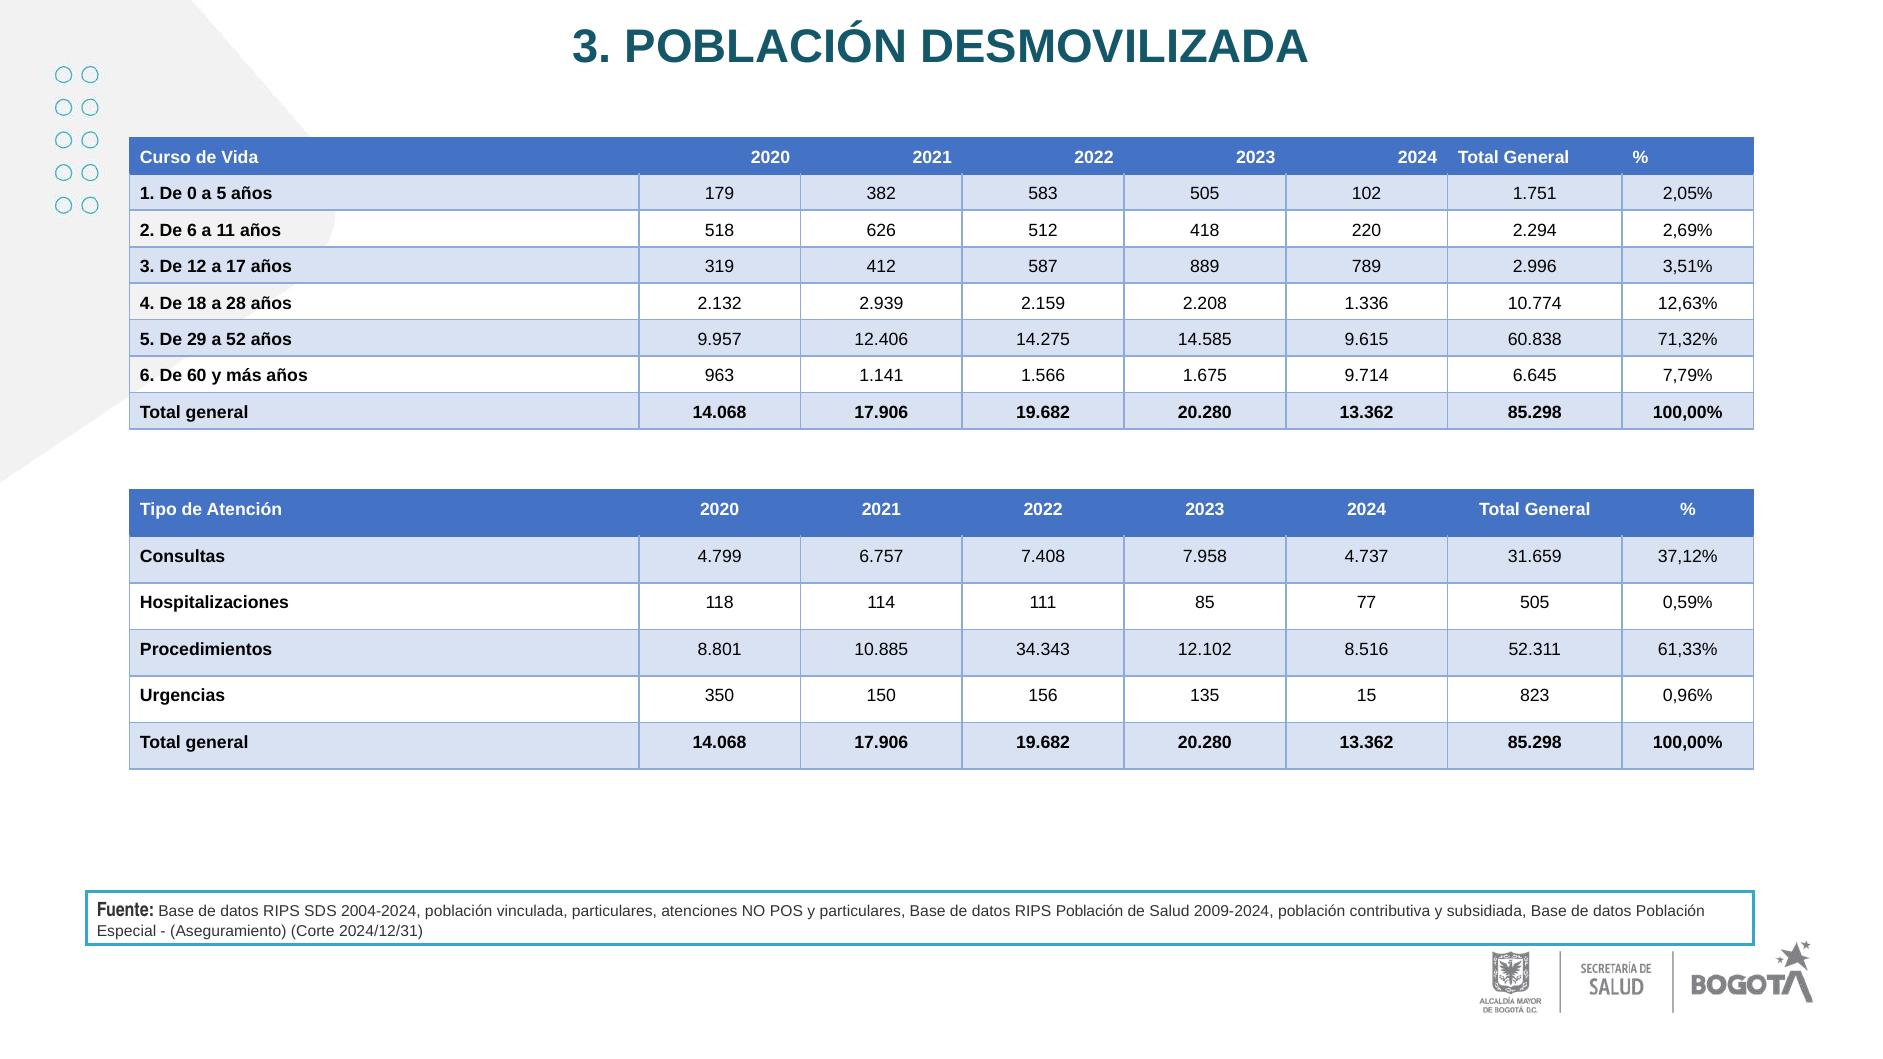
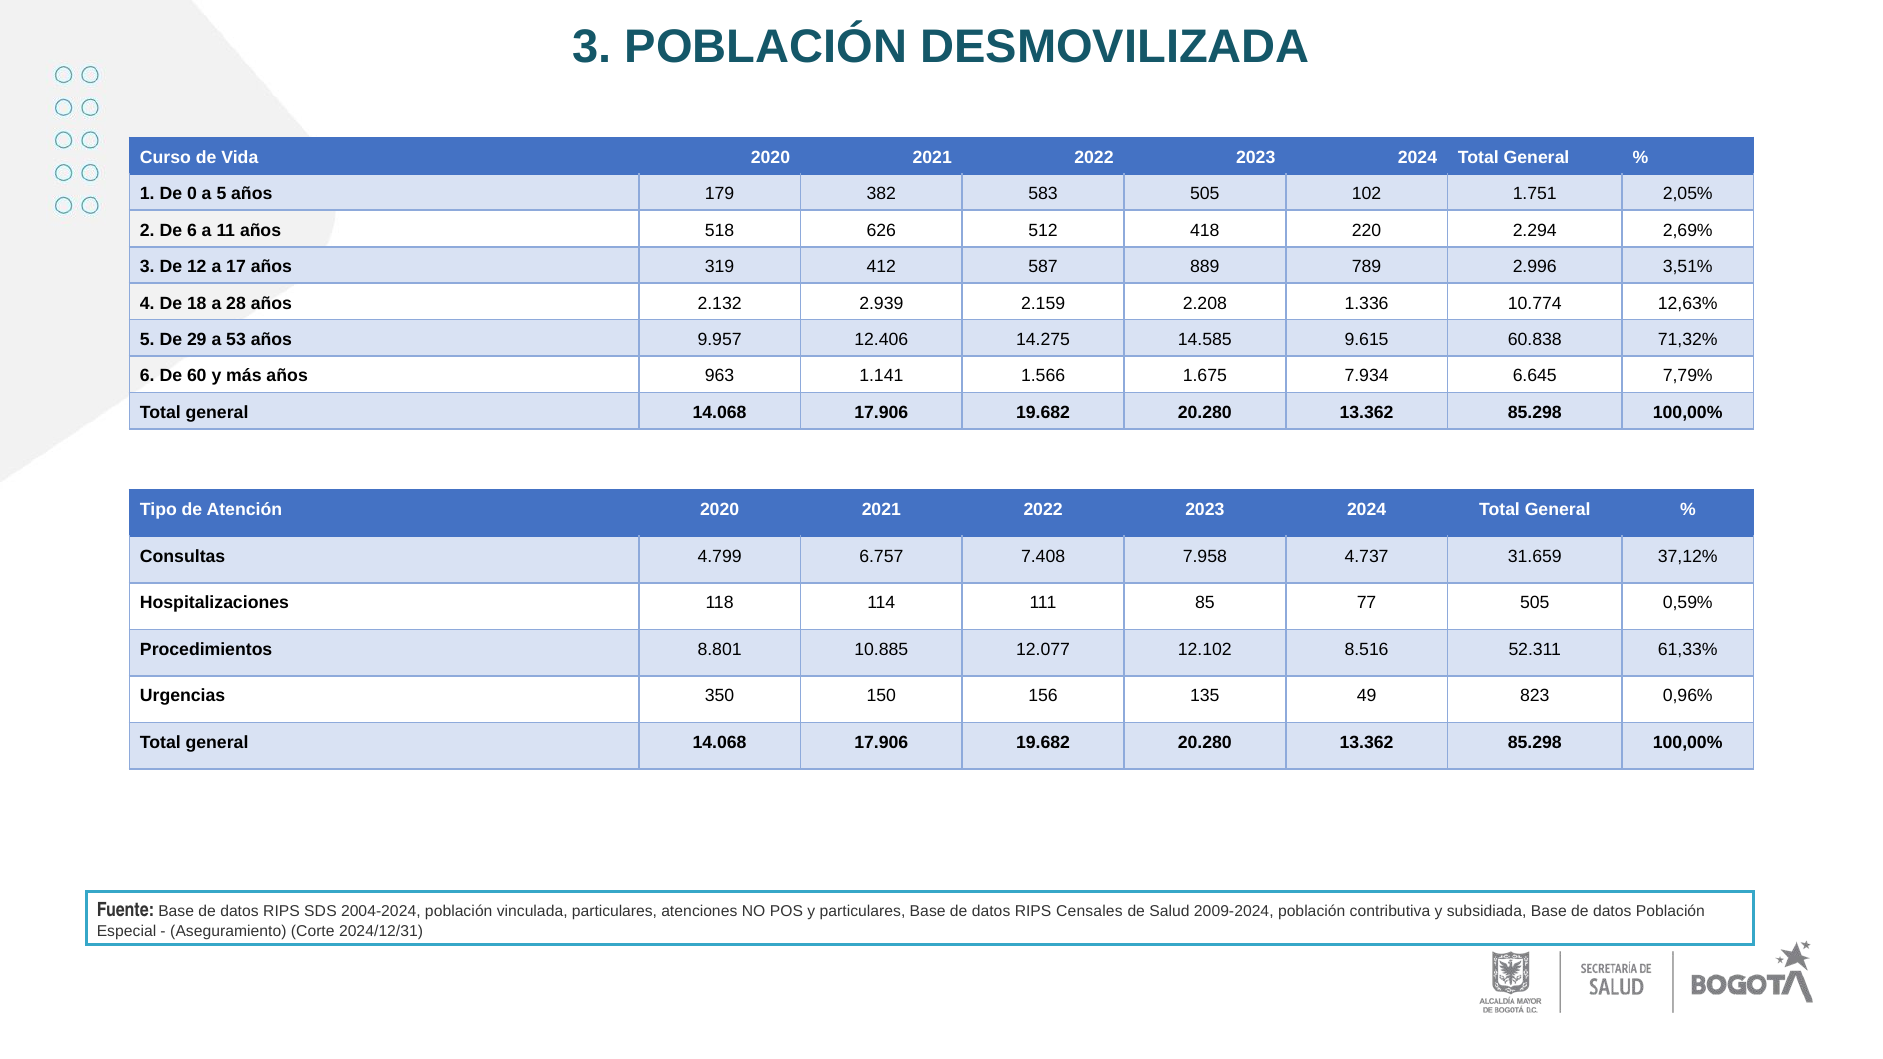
52: 52 -> 53 (236, 340)
9.714: 9.714 -> 7.934 (1367, 376)
34.343: 34.343 -> 12.077 (1043, 650)
15: 15 -> 49 (1367, 696)
RIPS Población: Población -> Censales (1089, 912)
